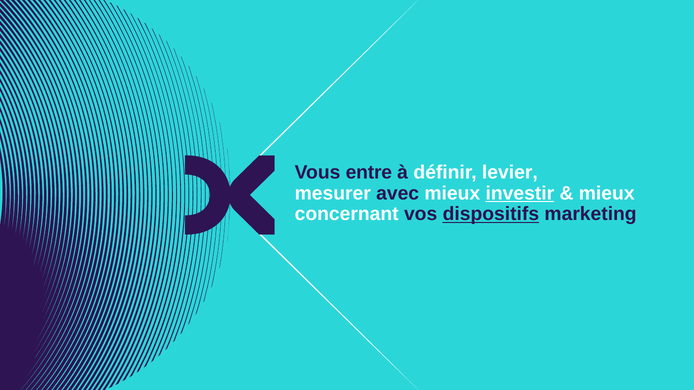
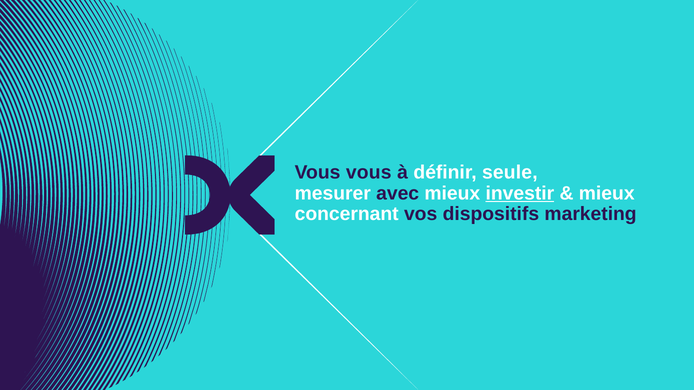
Vous entre: entre -> vous (369, 173)
levier: levier -> seule (510, 173)
dispositifs underline: present -> none (491, 214)
